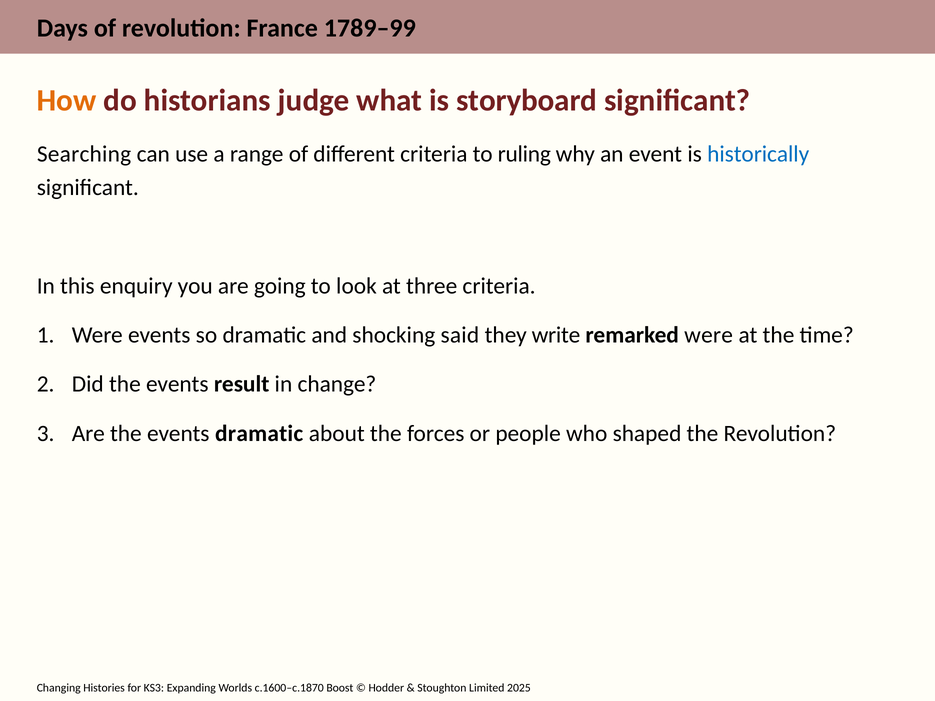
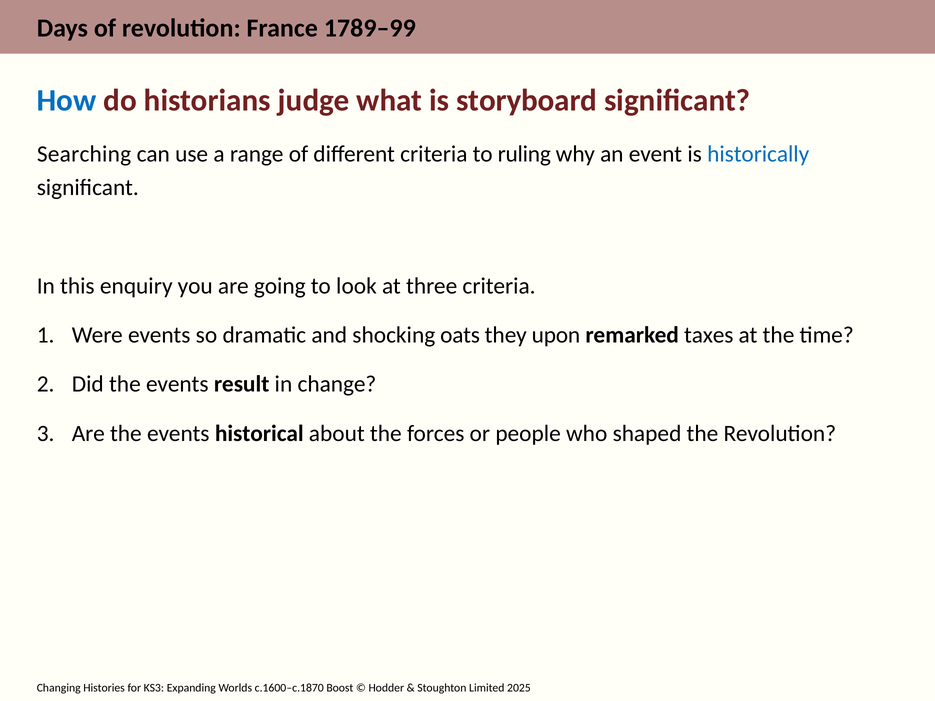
How colour: orange -> blue (67, 101)
said: said -> oats (460, 335)
write: write -> upon (556, 335)
remarked were: were -> taxes (709, 335)
events dramatic: dramatic -> historical (259, 434)
